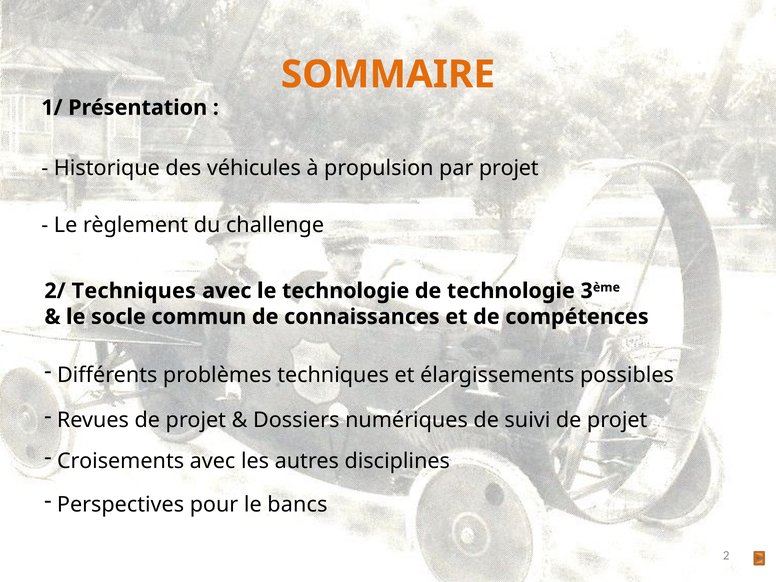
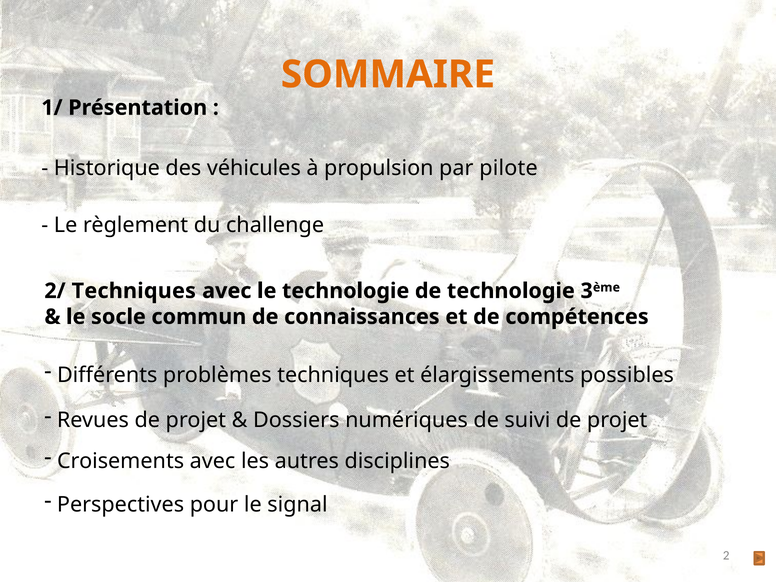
par projet: projet -> pilote (509, 168)
bancs: bancs -> signal (298, 505)
